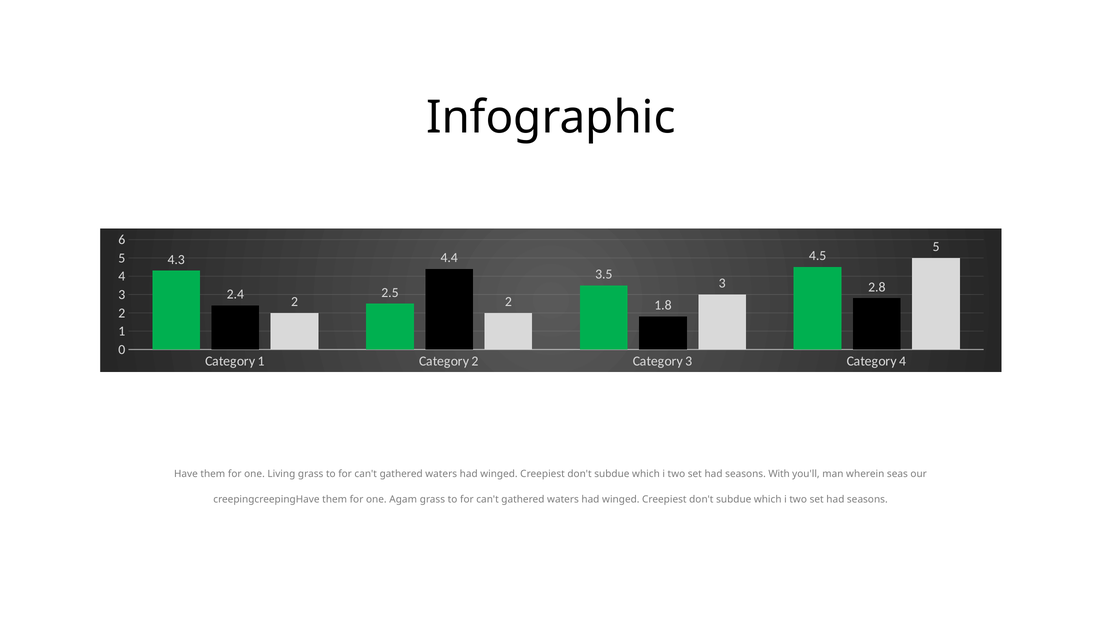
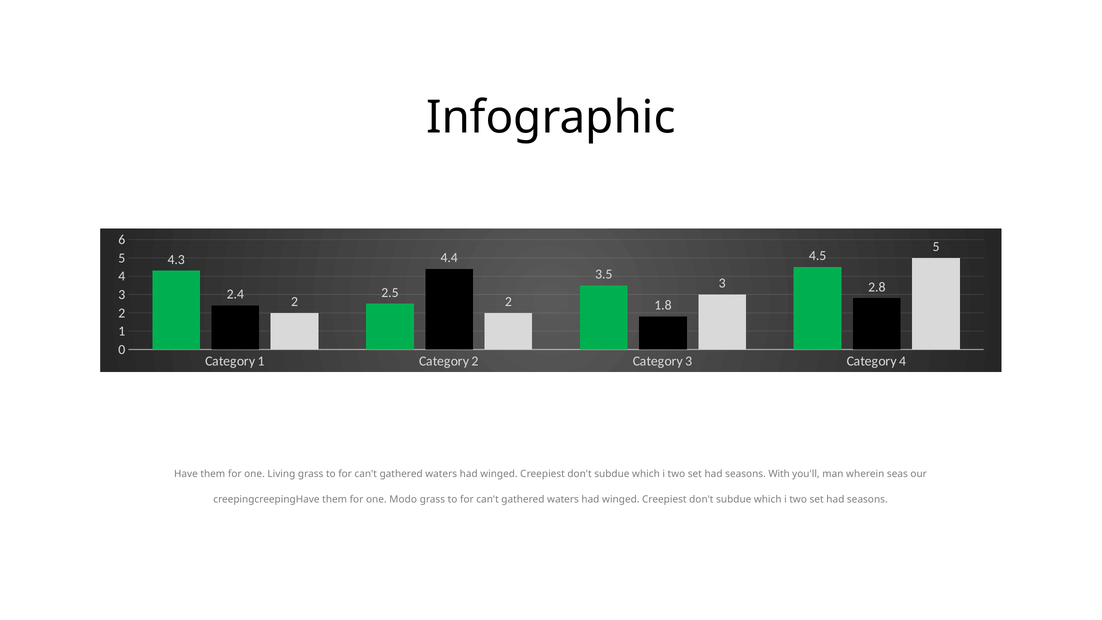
Agam: Agam -> Modo (403, 499)
